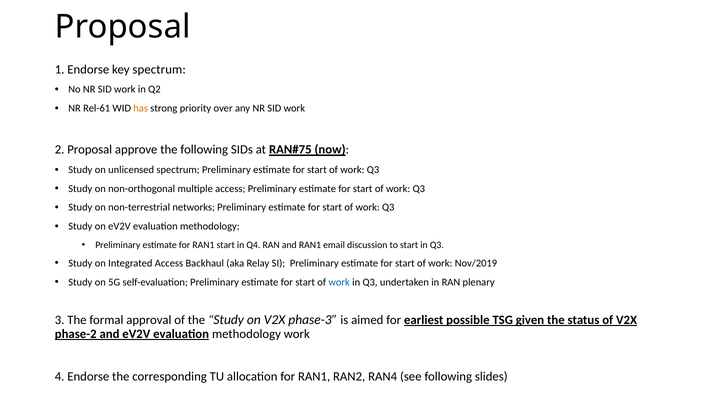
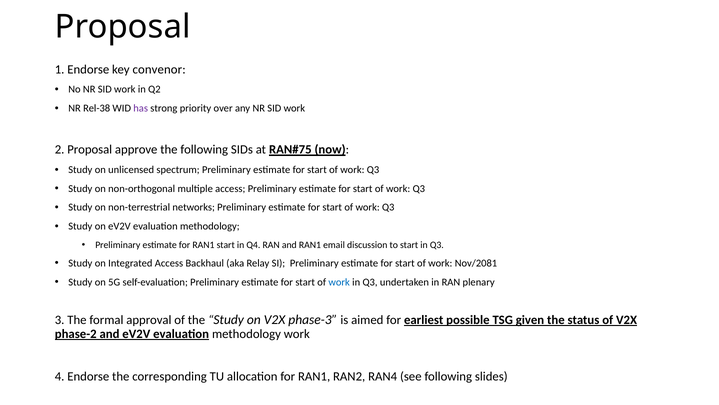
key spectrum: spectrum -> convenor (159, 69)
Rel-61: Rel-61 -> Rel-38 (97, 108)
has colour: orange -> purple (141, 108)
Nov/2019: Nov/2019 -> Nov/2081 (476, 263)
